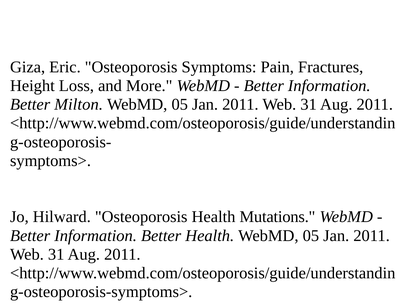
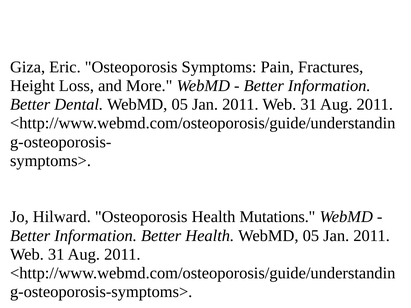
Milton: Milton -> Dental (79, 105)
